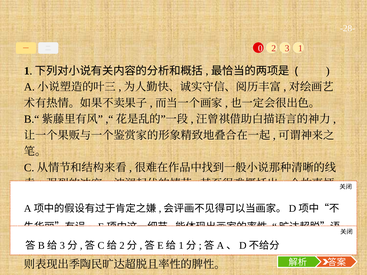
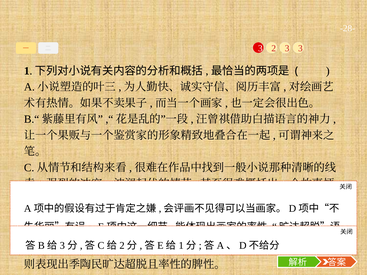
0: 0 -> 3 (260, 48)
3 1: 1 -> 3 (300, 48)
